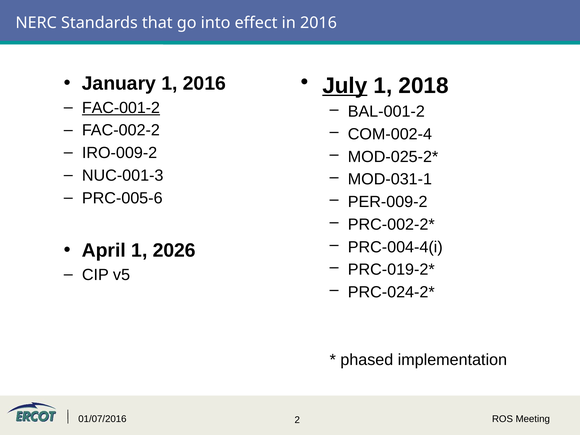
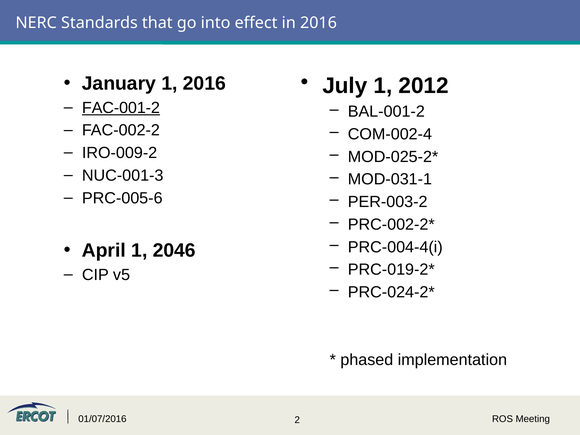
July underline: present -> none (345, 86)
2018: 2018 -> 2012 (424, 86)
PER-009-2: PER-009-2 -> PER-003-2 (388, 202)
2026: 2026 -> 2046 (174, 250)
